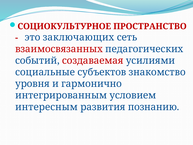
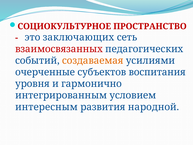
создаваемая colour: red -> orange (93, 60)
социальные: социальные -> очерченные (45, 72)
знакомство: знакомство -> воспитания (157, 72)
познанию: познанию -> народной (154, 107)
